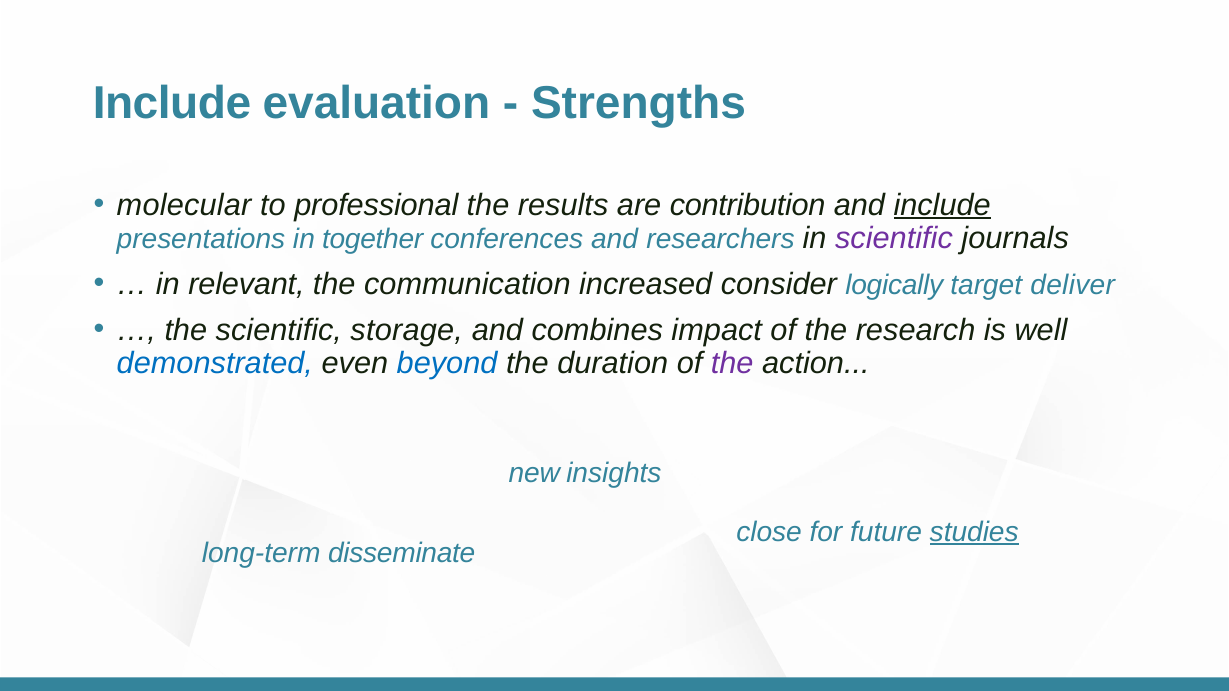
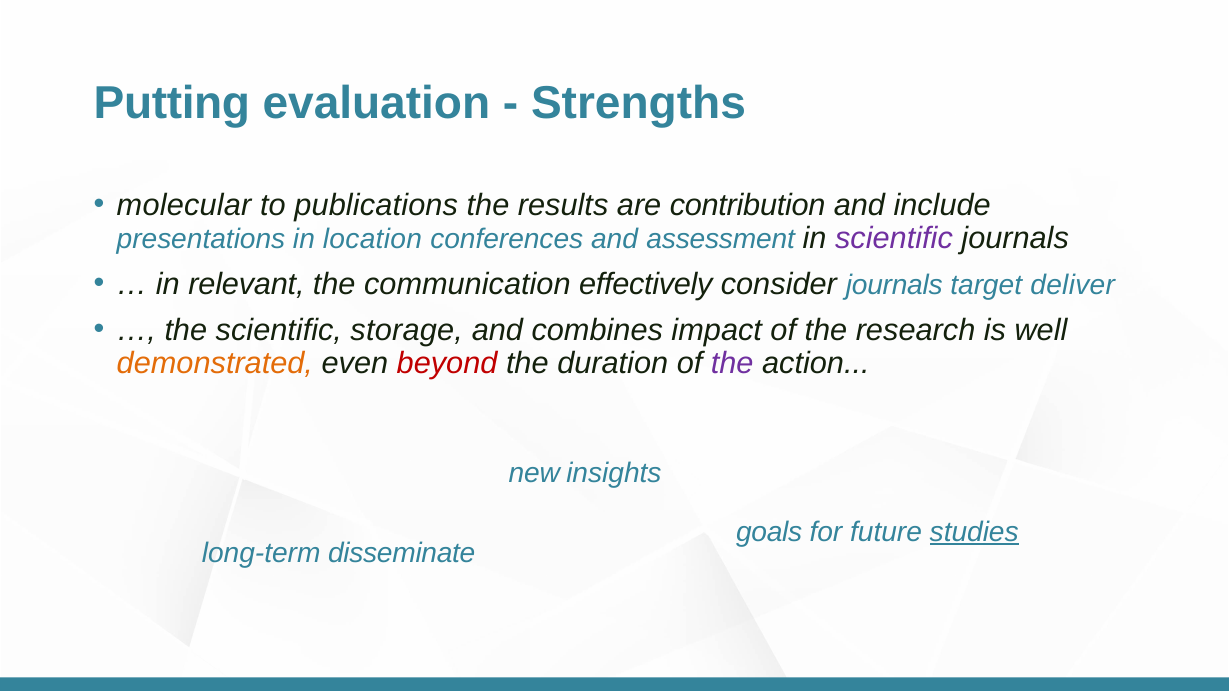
Include: Include -> Putting (172, 103)
professional: professional -> publications (376, 205)
include underline: present -> none (942, 205)
together: together -> location (372, 239)
researchers: researchers -> assessment (721, 239)
increased: increased -> effectively (646, 284)
consider logically: logically -> journals (894, 285)
demonstrated colour: blue -> orange (215, 363)
beyond colour: blue -> red (447, 363)
close: close -> goals (769, 532)
